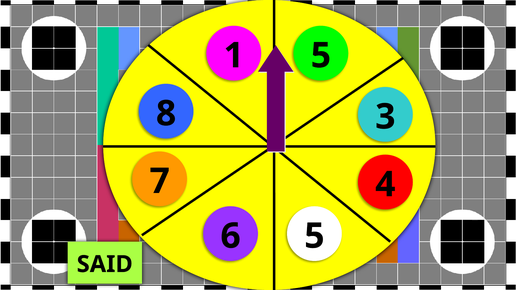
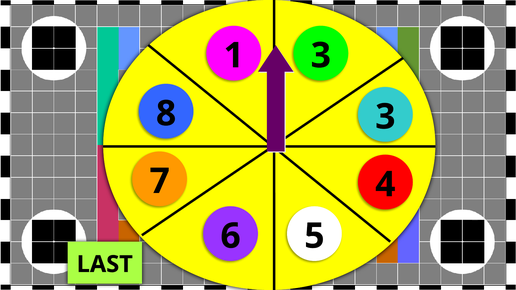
1 5: 5 -> 3 (321, 56)
SAID: SAID -> LAST (105, 264)
